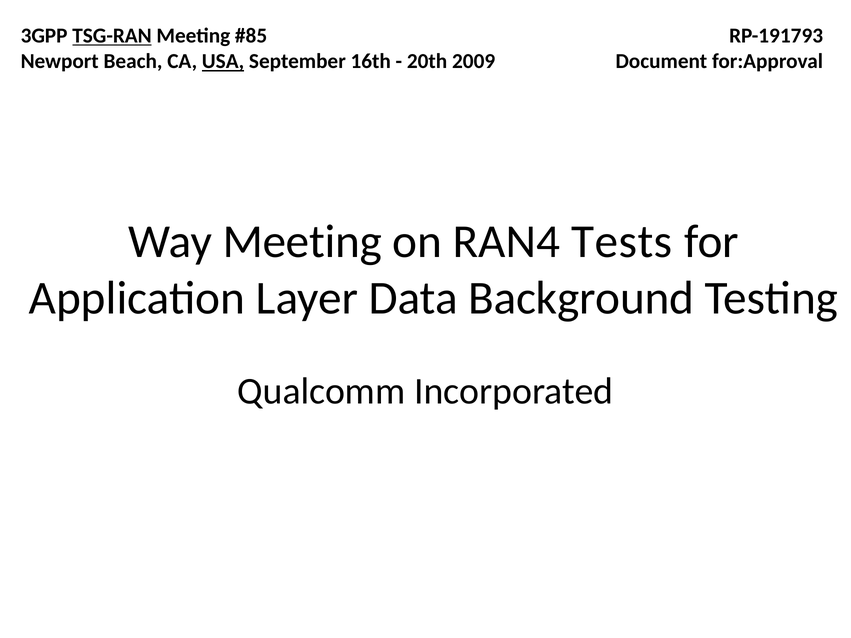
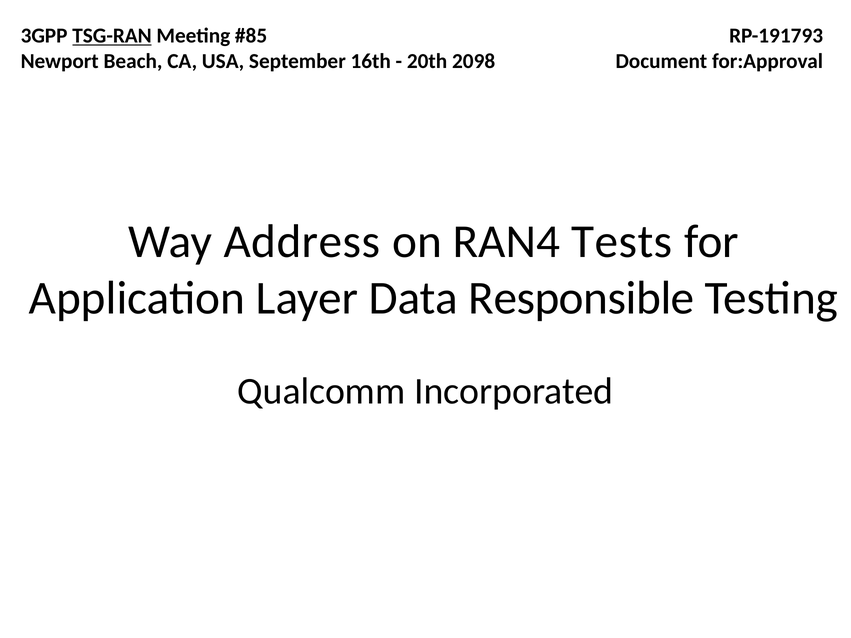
USA underline: present -> none (223, 61)
2009: 2009 -> 2098 (474, 61)
Way Meeting: Meeting -> Address (302, 242)
Background: Background -> Responsible (581, 298)
